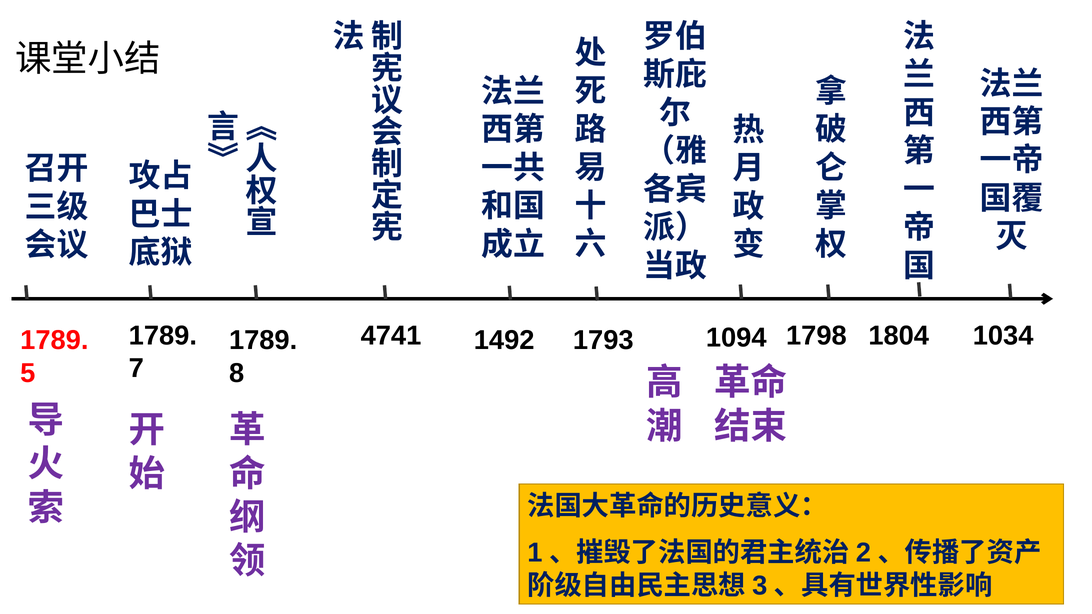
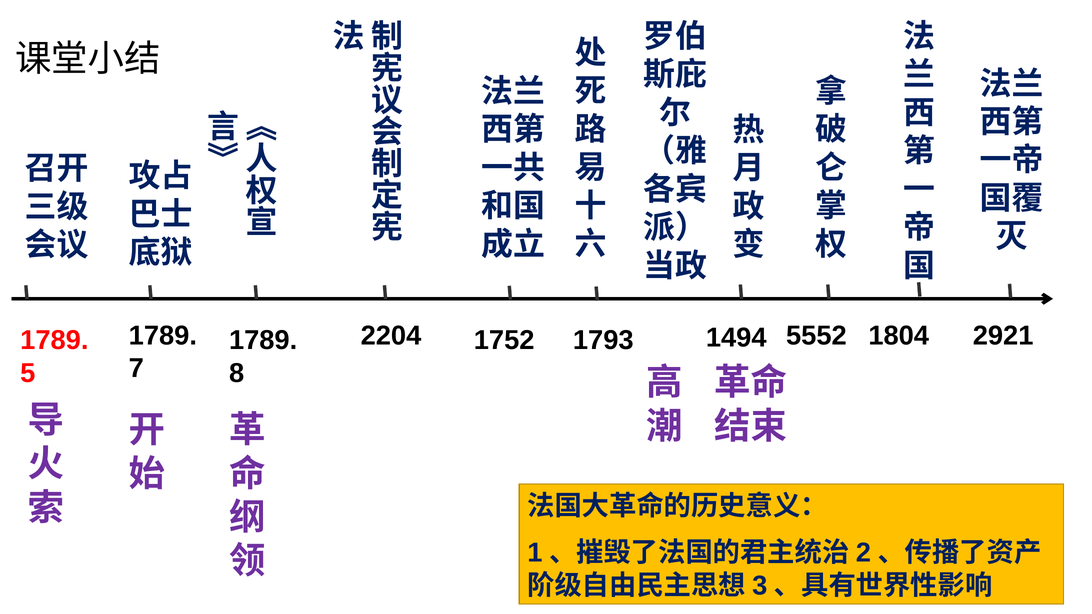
4741: 4741 -> 2204 (391, 336)
1094: 1094 -> 1494 (736, 338)
1798: 1798 -> 5552 (816, 336)
1034: 1034 -> 2921 (1003, 336)
1492: 1492 -> 1752 (504, 341)
